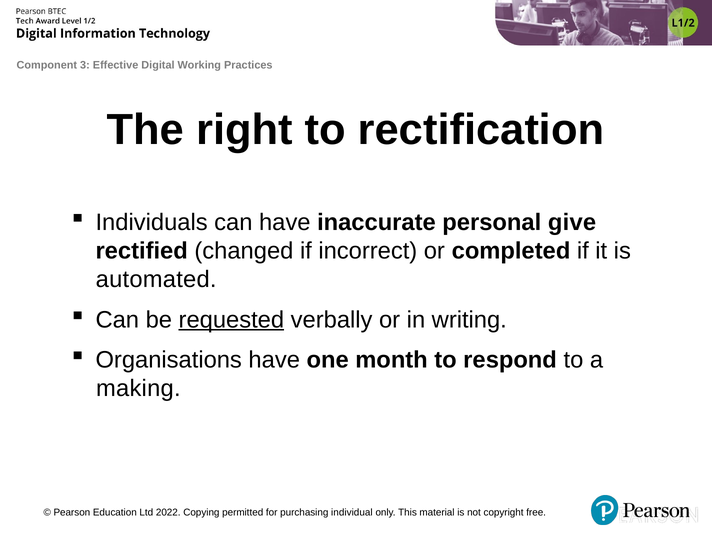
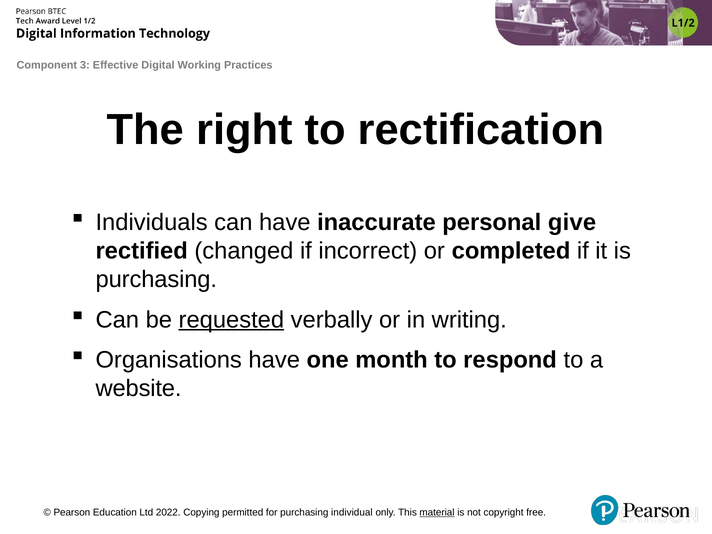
automated: automated -> purchasing (156, 279)
making: making -> website (139, 389)
material underline: none -> present (437, 513)
